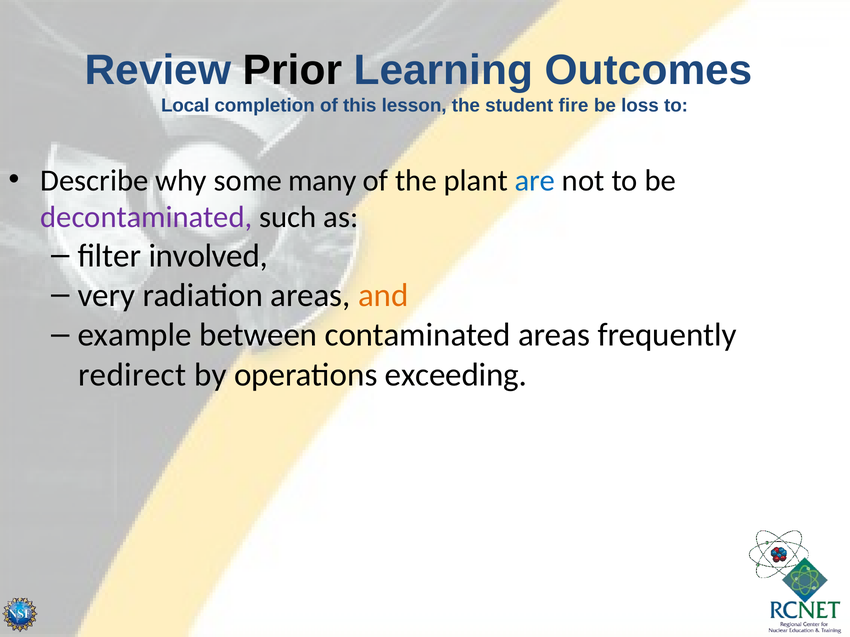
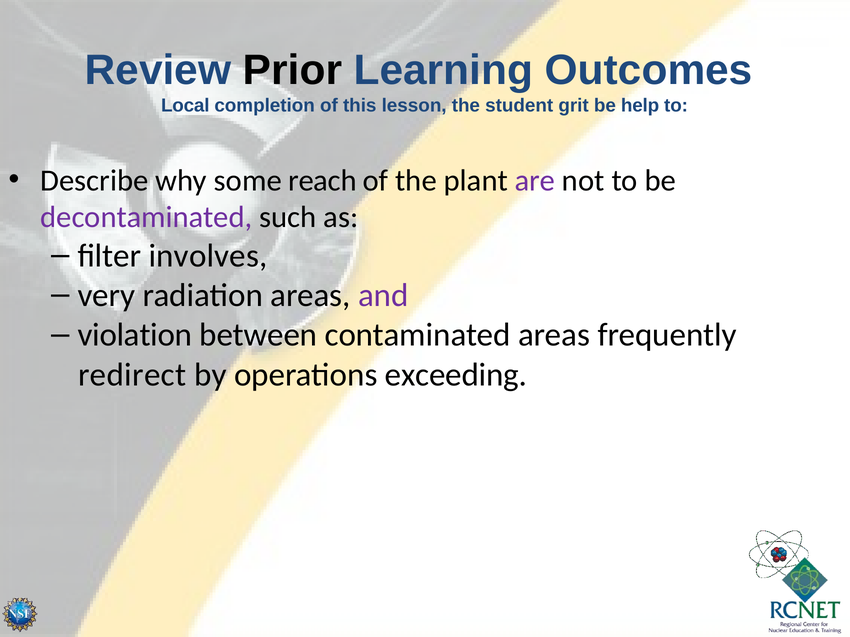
fire: fire -> grit (574, 105)
loss: loss -> help (640, 105)
many: many -> reach (322, 181)
are colour: blue -> purple (535, 181)
involved: involved -> involves (208, 256)
and colour: orange -> purple (383, 296)
example: example -> violation (135, 335)
